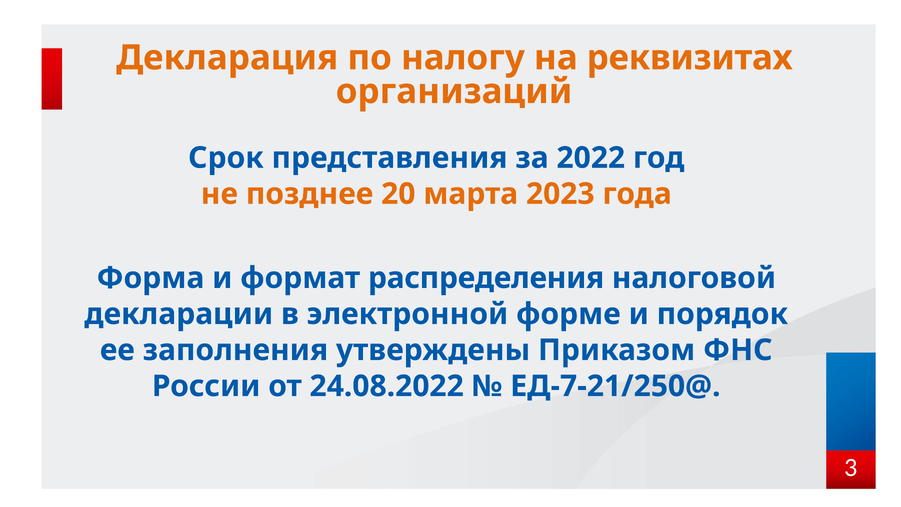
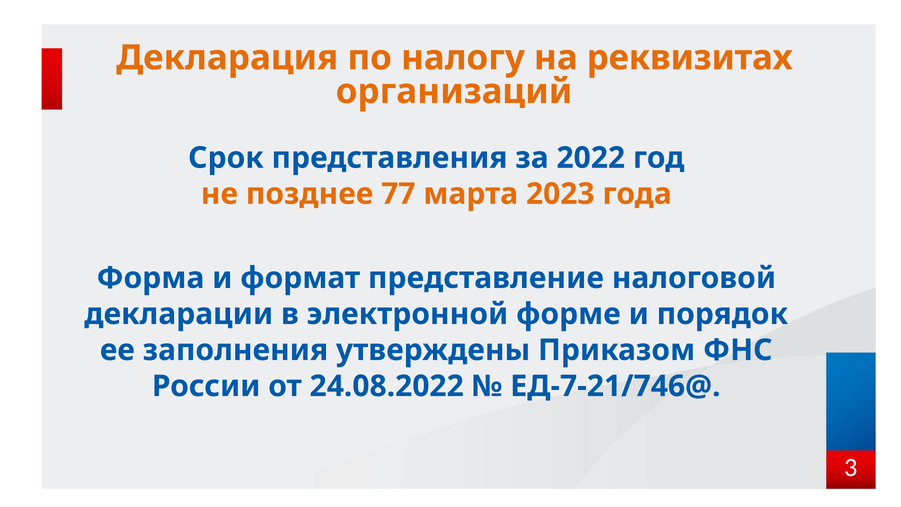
20: 20 -> 77 (398, 194)
распределения: распределения -> представление (486, 278)
ЕД-7-21/250@: ЕД-7-21/250@ -> ЕД-7-21/746@ (615, 386)
